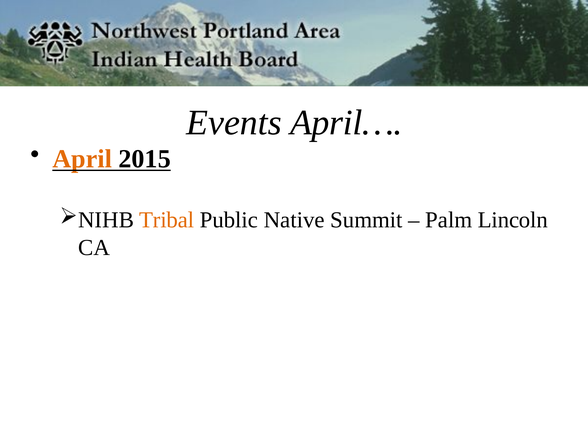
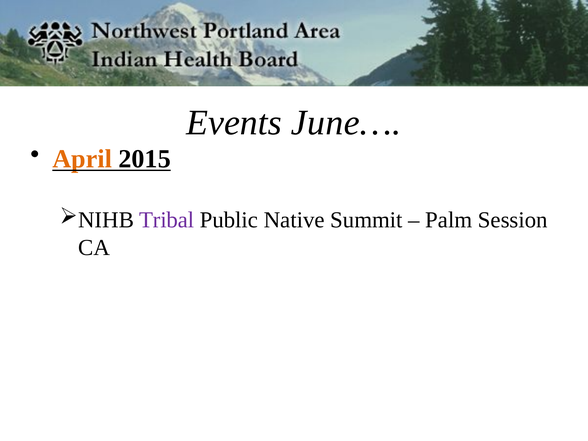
April…: April… -> June… (346, 123)
Tribal colour: orange -> purple (167, 220)
Lincoln: Lincoln -> Session (513, 220)
